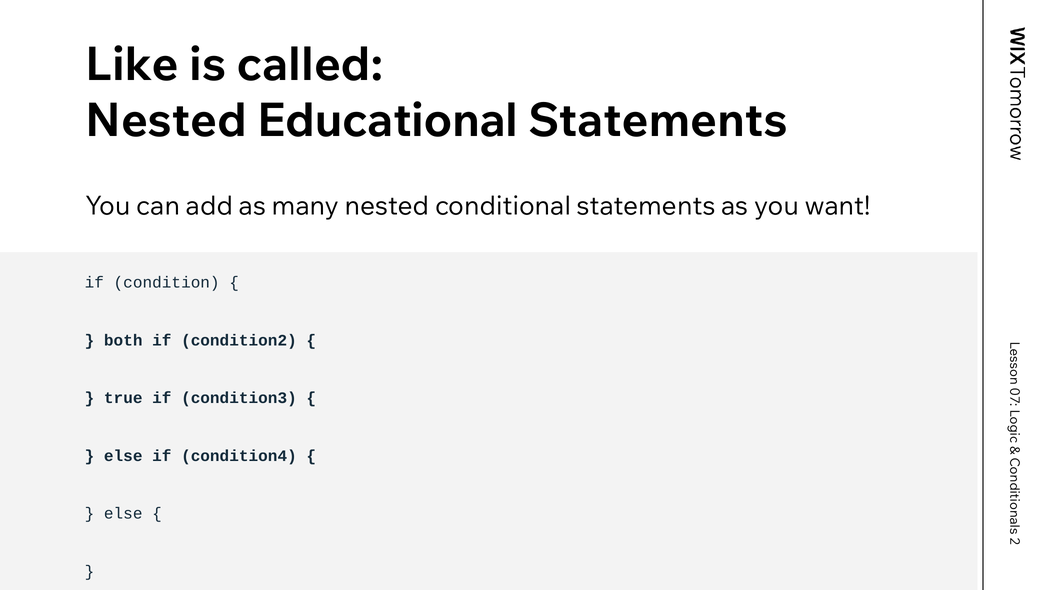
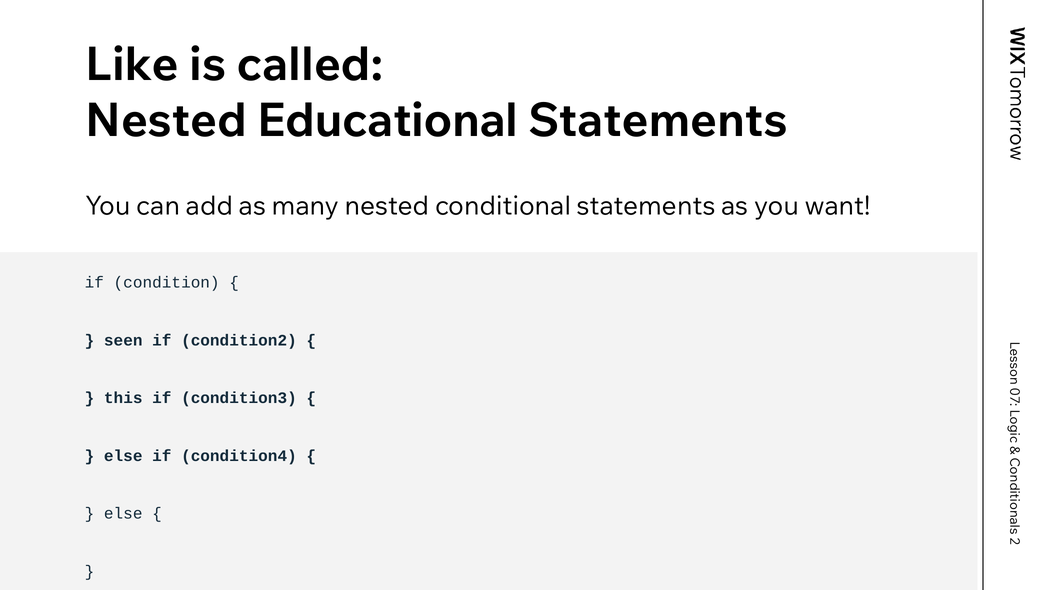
both: both -> seen (123, 340)
true: true -> this (123, 398)
